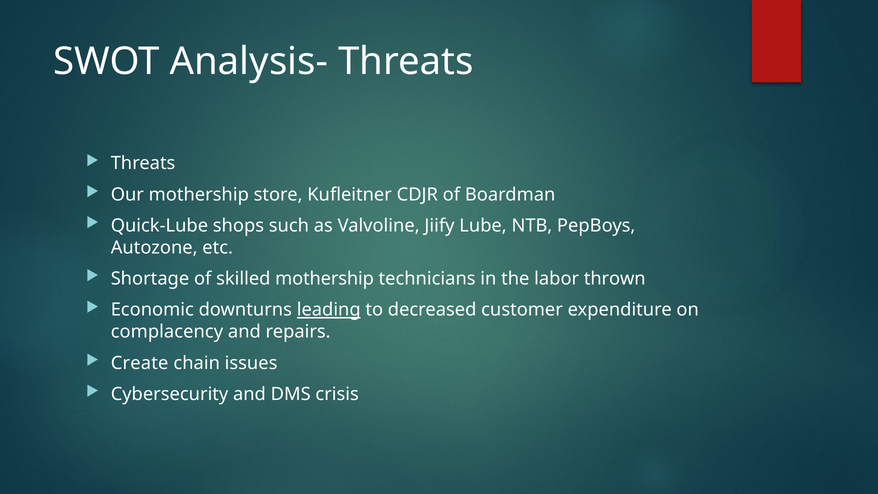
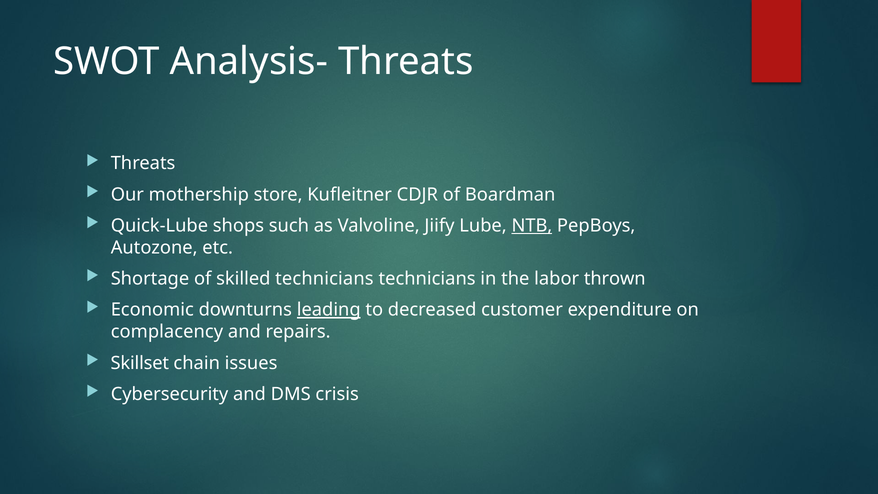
NTB underline: none -> present (532, 226)
skilled mothership: mothership -> technicians (324, 279)
Create: Create -> Skillset (140, 363)
